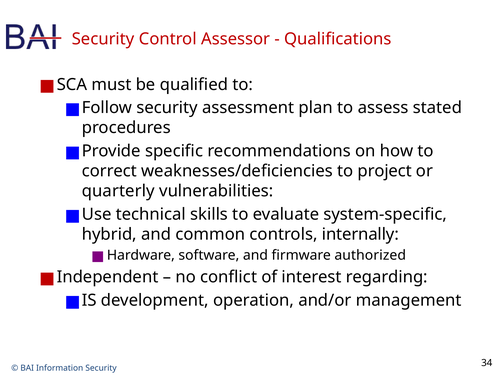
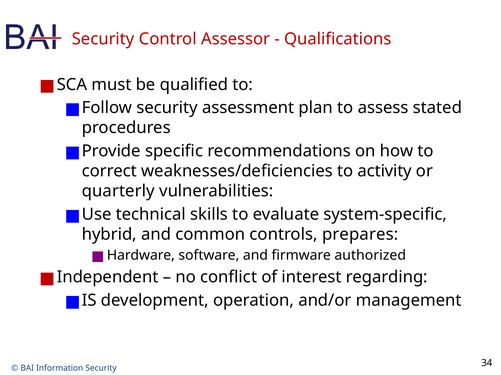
project: project -> activity (385, 171)
internally: internally -> prepares (360, 235)
